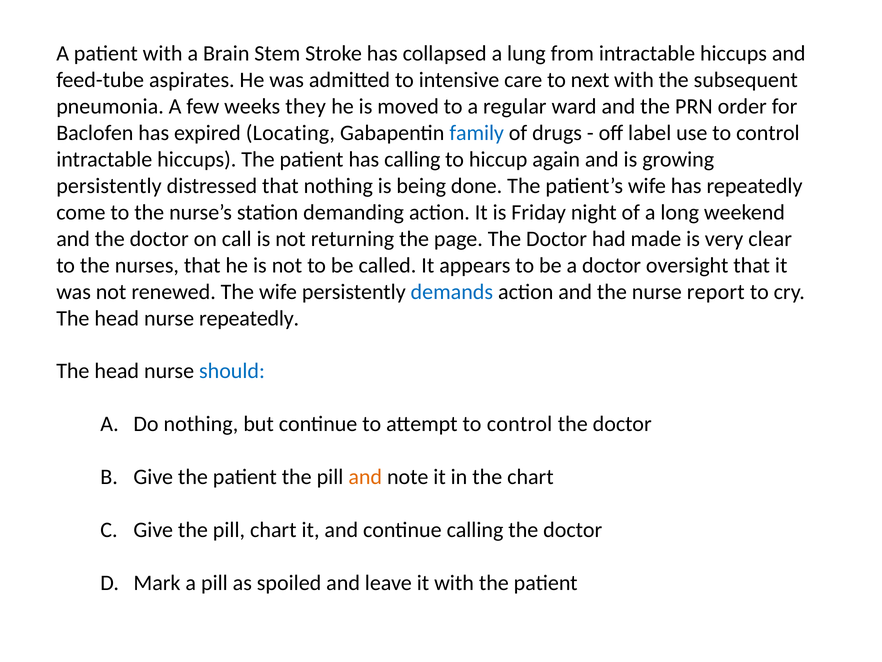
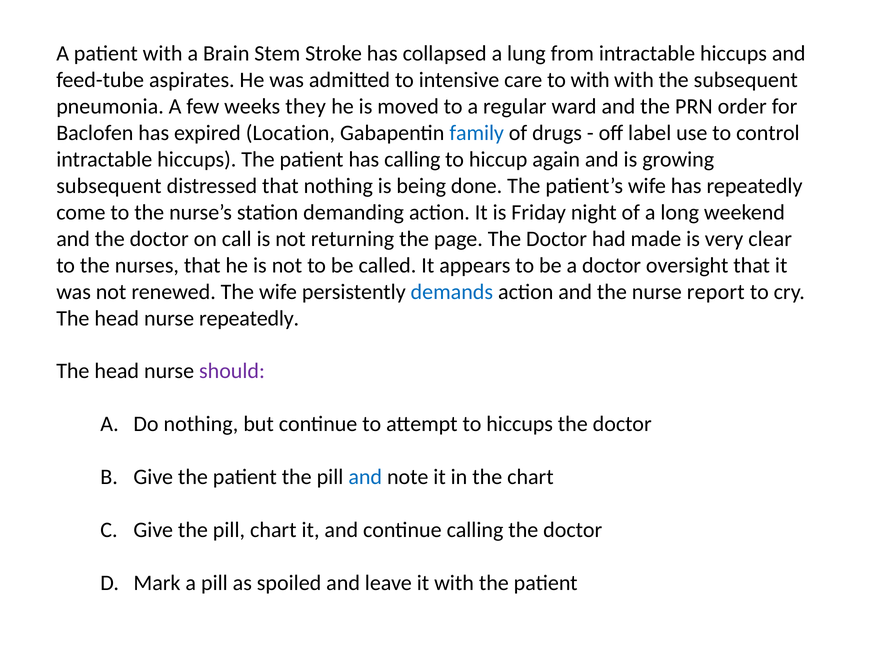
to next: next -> with (590, 80)
Locating: Locating -> Location (290, 133)
persistently: persistently -> subsequent (109, 186)
should colour: blue -> purple (232, 371)
attempt to control: control -> hiccups (520, 424)
and colour: orange -> blue (365, 477)
